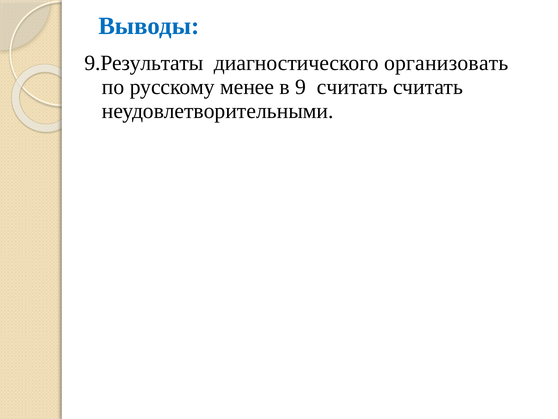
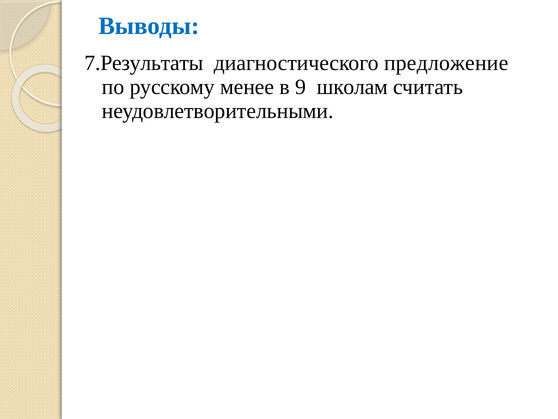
9.Результаты: 9.Результаты -> 7.Результаты (144, 63)
организовать: организовать -> предложение (446, 63)
9 считать: считать -> школам (352, 87)
